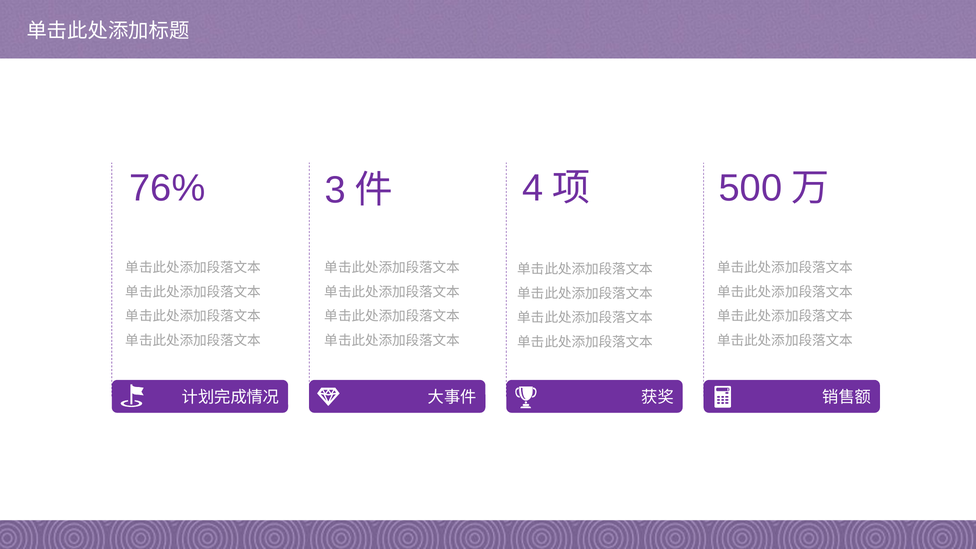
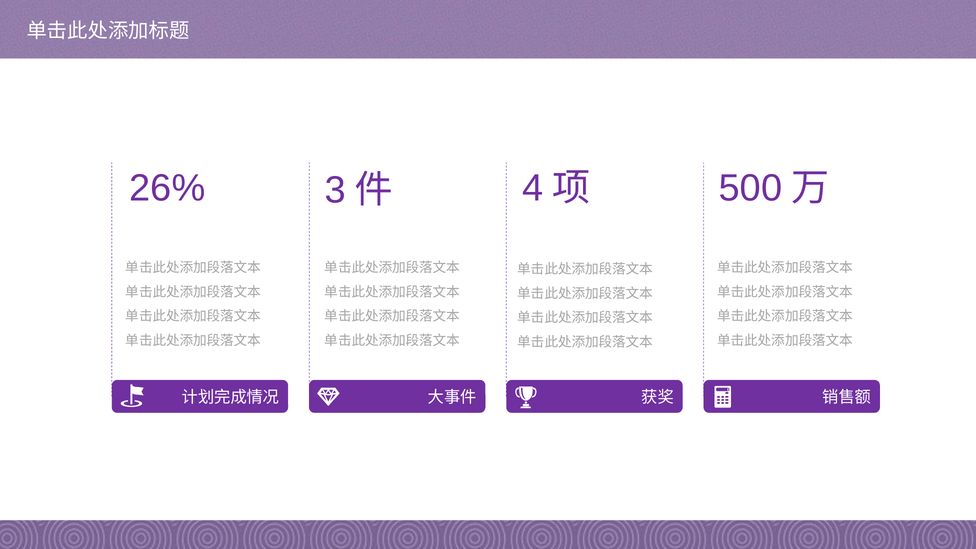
76%: 76% -> 26% (167, 188)
